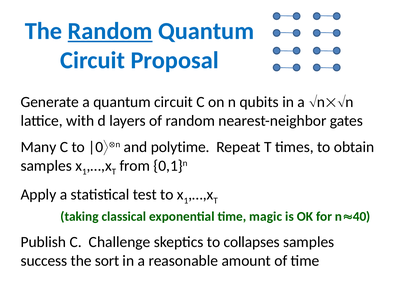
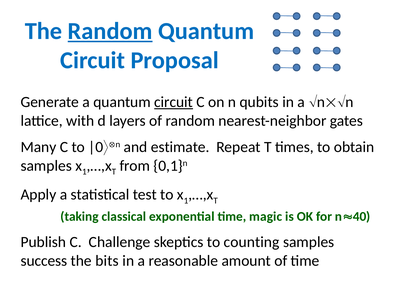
circuit underline: none -> present (174, 102)
polytime: polytime -> estimate (180, 147)
collapses: collapses -> counting (252, 242)
sort: sort -> bits (107, 261)
